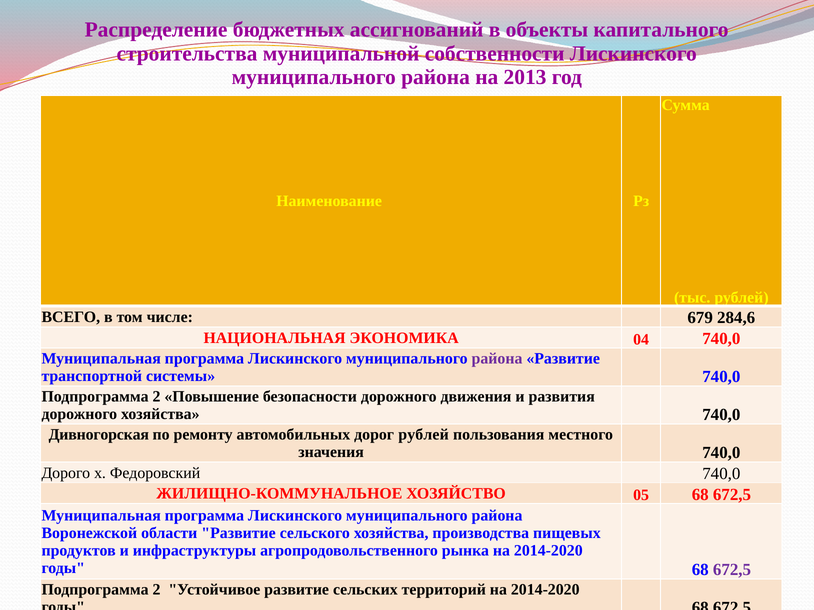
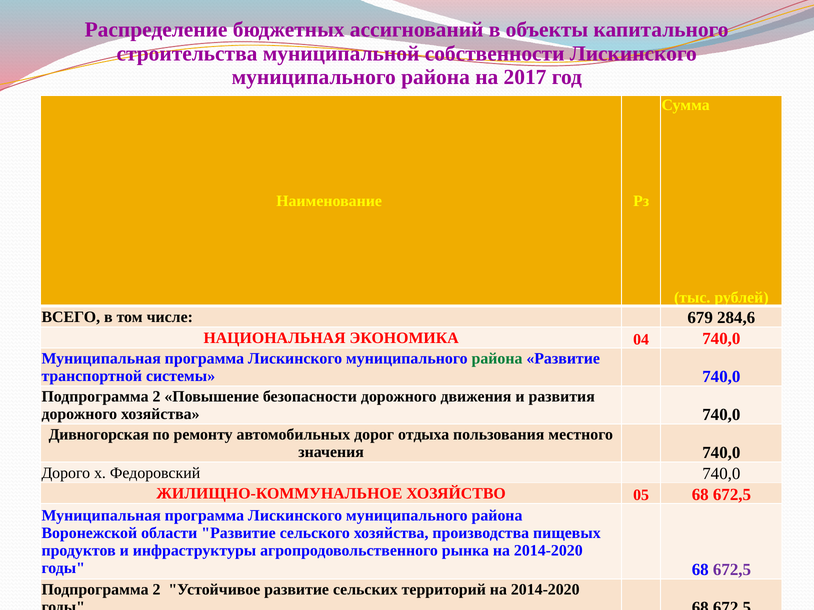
2013: 2013 -> 2017 (525, 77)
района colour: purple -> green (497, 359)
дорог рублей: рублей -> отдыха (424, 435)
